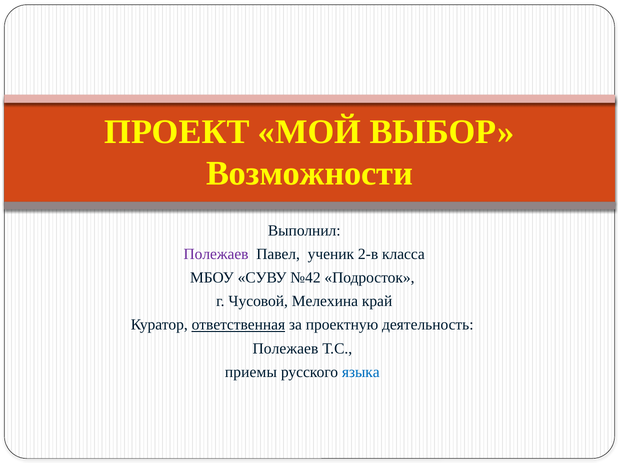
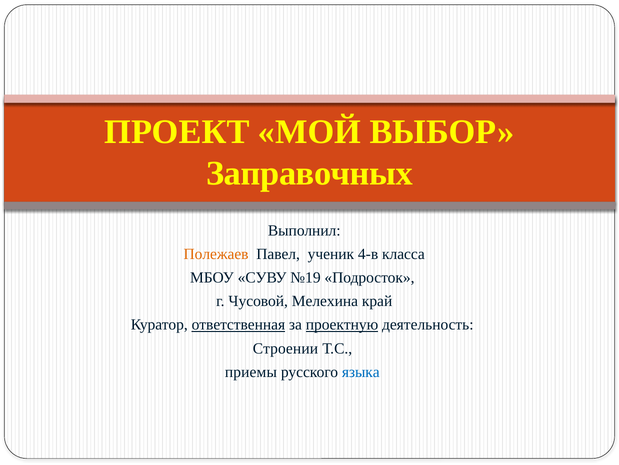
Возможности: Возможности -> Заправочных (310, 173)
Полежаев colour: purple -> orange (216, 254)
2-в: 2-в -> 4-в (368, 254)
№42: №42 -> №19 (305, 277)
проектную underline: none -> present (342, 324)
Полежаев: Полежаев -> Строении (285, 348)
